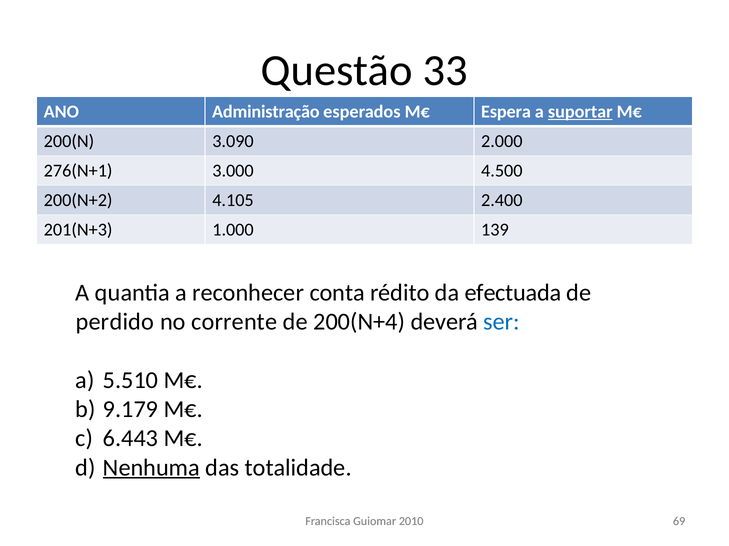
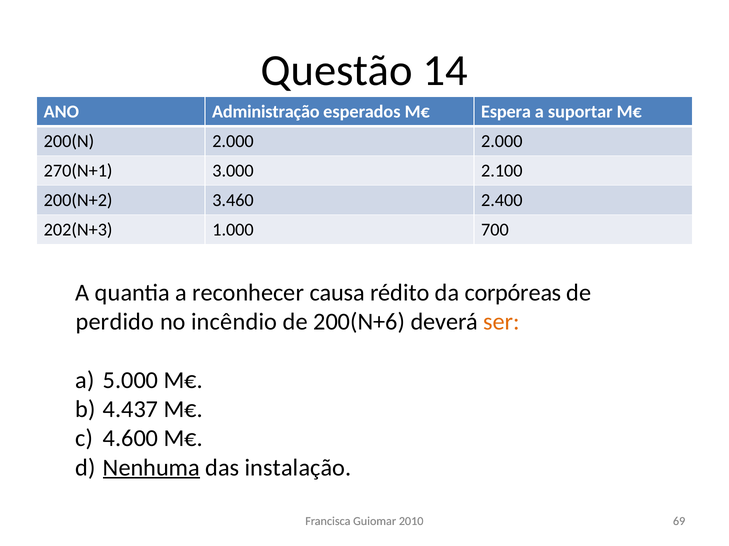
33: 33 -> 14 (445, 71)
suportar underline: present -> none (580, 112)
200(N 3.090: 3.090 -> 2.000 (233, 141)
276(N+1: 276(N+1 -> 270(N+1 (78, 171)
4.500: 4.500 -> 2.100 (502, 171)
4.105: 4.105 -> 3.460 (233, 200)
201(N+3: 201(N+3 -> 202(N+3 (78, 230)
139: 139 -> 700 (495, 230)
conta: conta -> causa (337, 293)
efectuada: efectuada -> corpóreas (513, 293)
corrente: corrente -> incêndio (234, 322)
200(N+4: 200(N+4 -> 200(N+6 (359, 322)
ser colour: blue -> orange (501, 322)
5.510: 5.510 -> 5.000 (130, 381)
9.179: 9.179 -> 4.437 (130, 410)
6.443: 6.443 -> 4.600 (130, 439)
totalidade: totalidade -> instalação (298, 468)
